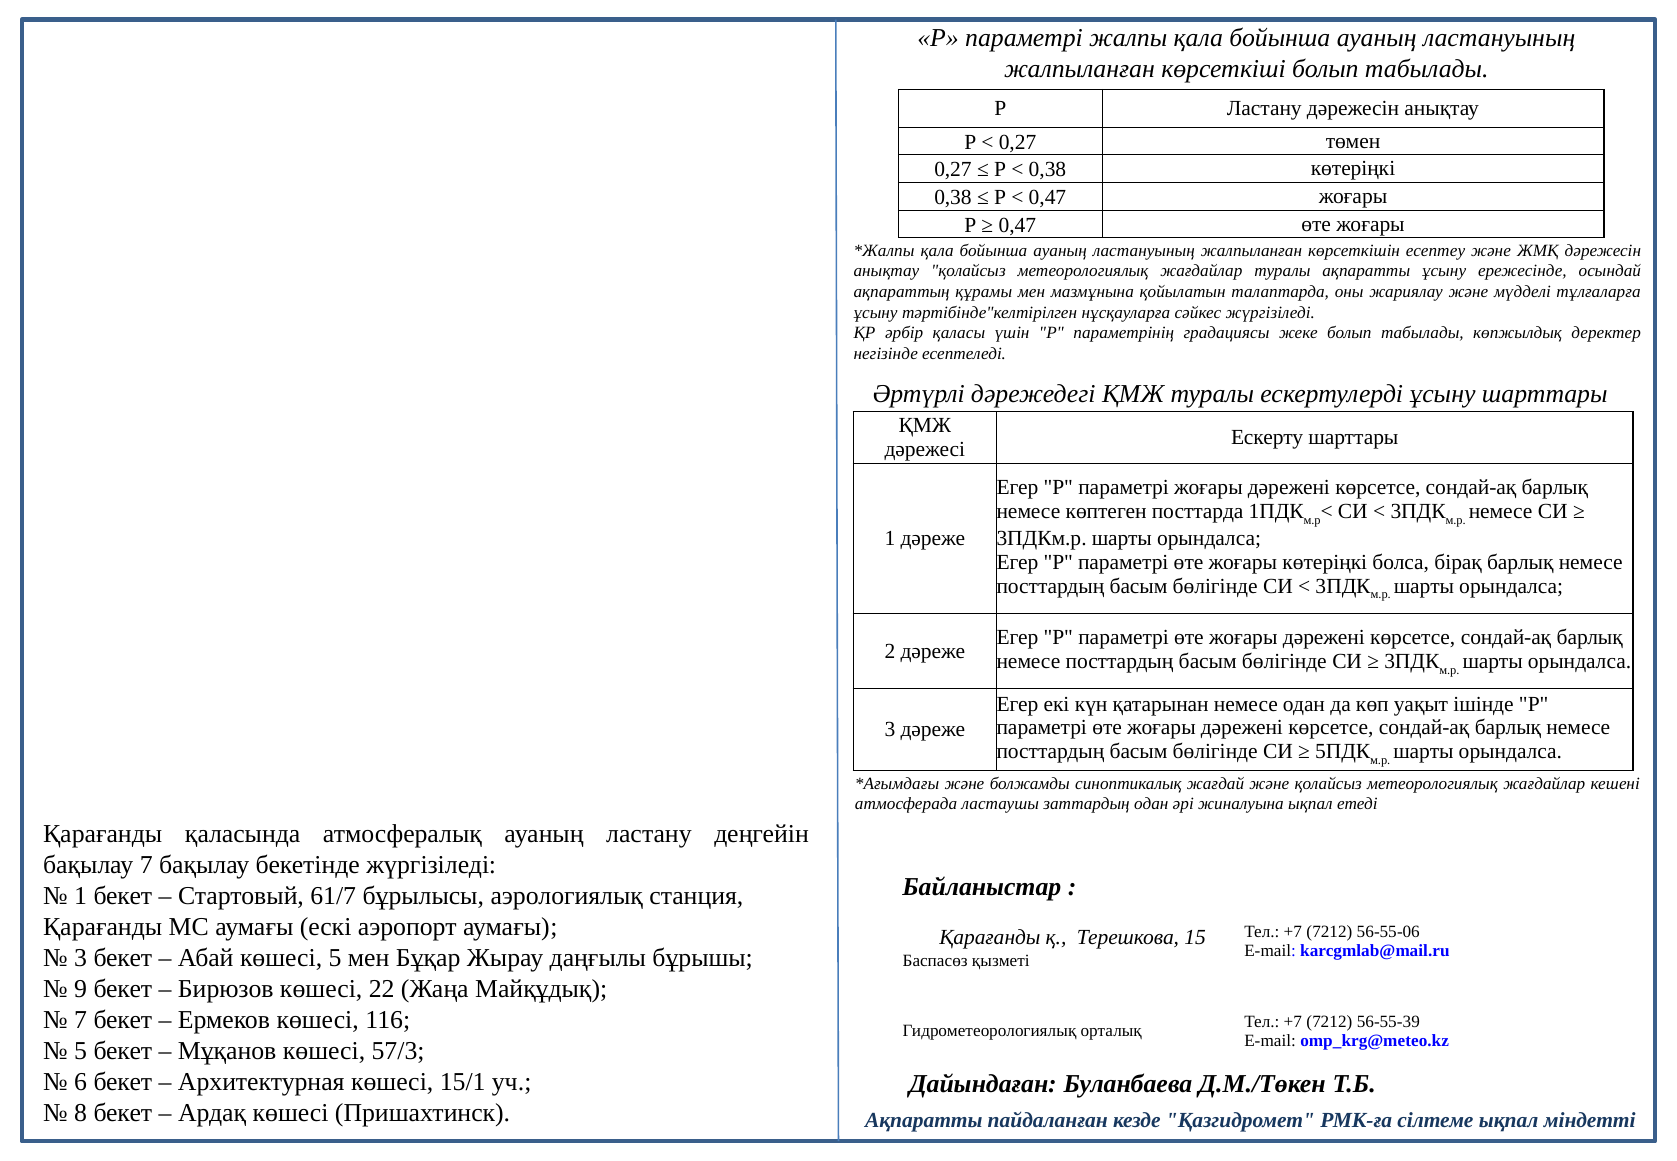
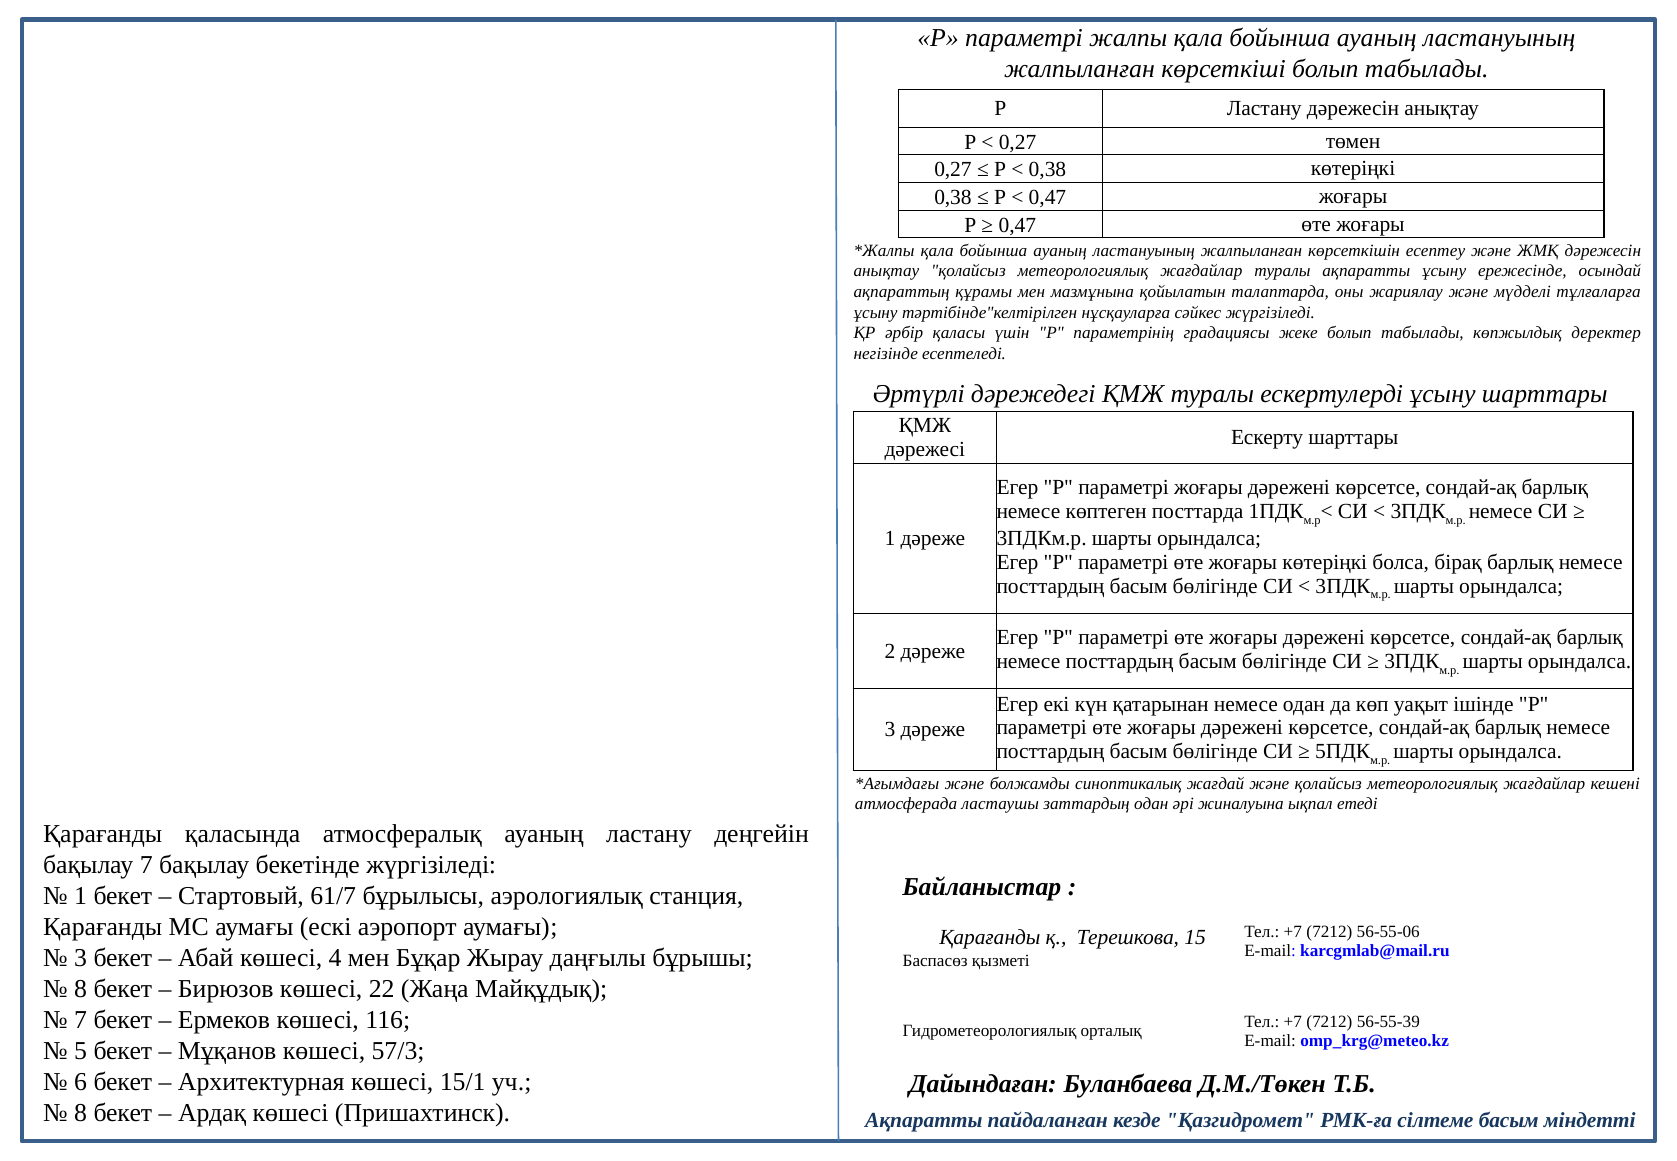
көшесі 5: 5 -> 4 (335, 958)
9: 9 -> 8 (81, 989)
сілтеме ықпал: ықпал -> басым (1509, 1120)
